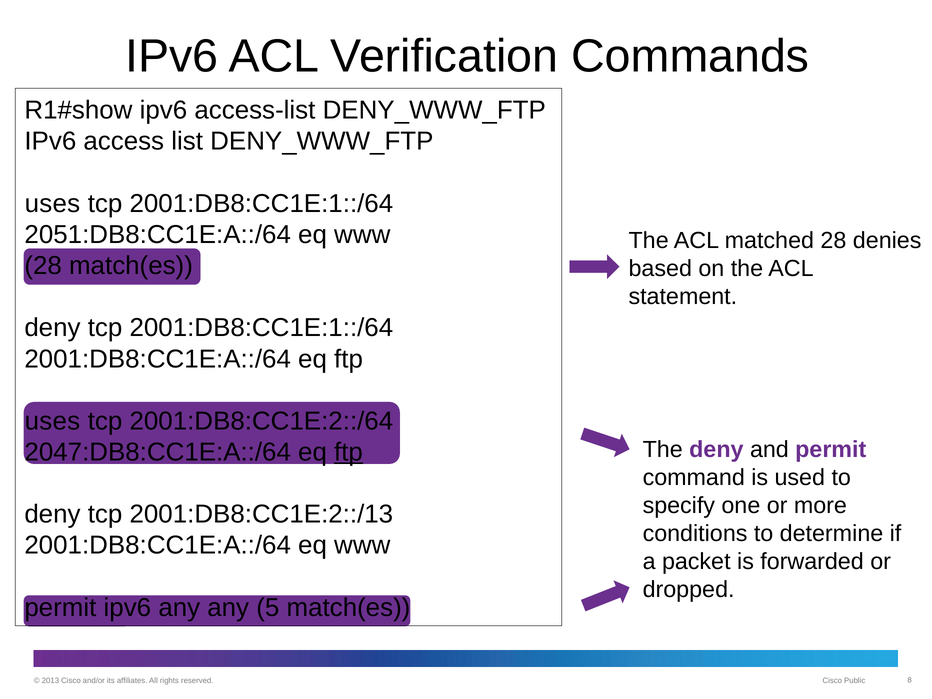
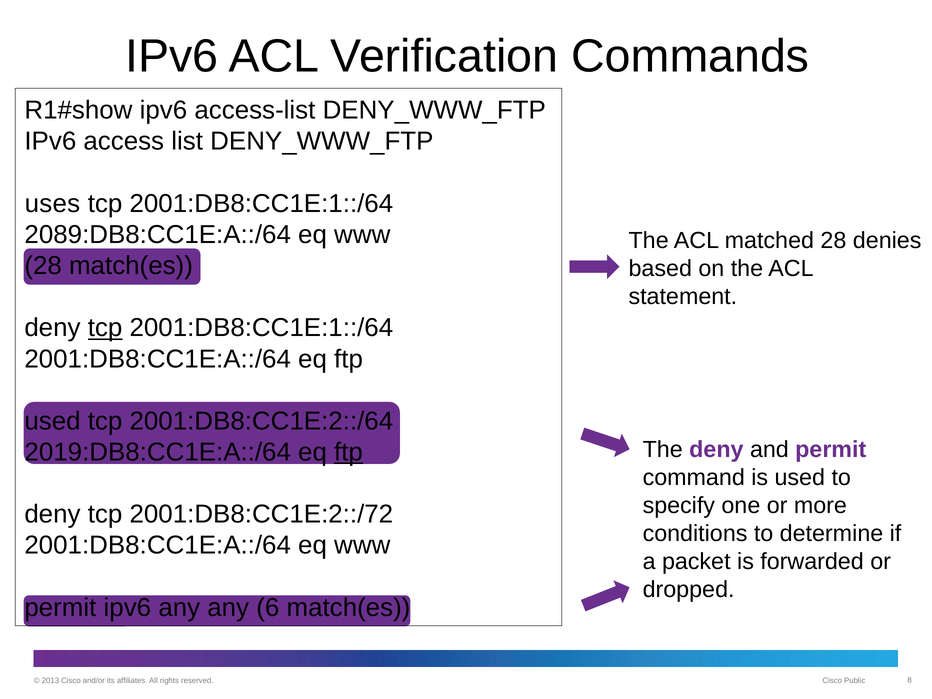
2051:DB8:CC1E:A::/64: 2051:DB8:CC1E:A::/64 -> 2089:DB8:CC1E:A::/64 (158, 235)
tcp underline: none -> present (105, 328)
uses: uses -> used (53, 421)
2047:DB8:CC1E:A::/64: 2047:DB8:CC1E:A::/64 -> 2019:DB8:CC1E:A::/64 (158, 452)
2001:DB8:CC1E:2::/13: 2001:DB8:CC1E:2::/13 -> 2001:DB8:CC1E:2::/72 (261, 514)
5: 5 -> 6 (268, 608)
